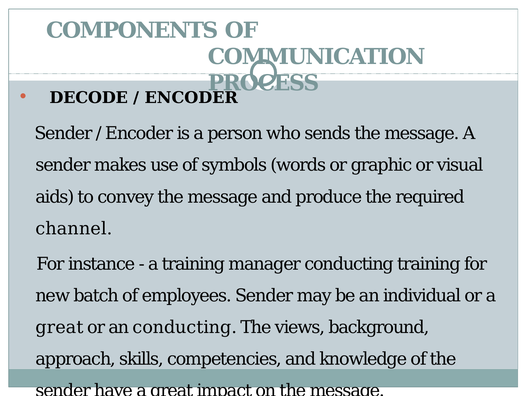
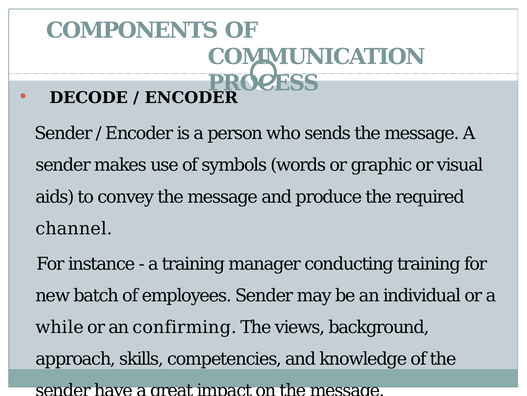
great: great -> while (60, 327)
an conducting: conducting -> confirming (185, 327)
